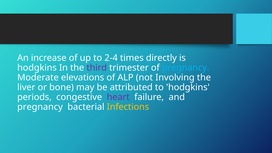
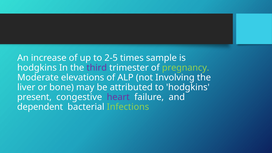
2-4: 2-4 -> 2-5 (111, 58)
directly: directly -> sample (161, 58)
pregnancy colour: light blue -> light green (186, 68)
periods: periods -> present (34, 97)
pregnancy: pregnancy -> dependent (40, 107)
Infections colour: yellow -> light green (128, 107)
